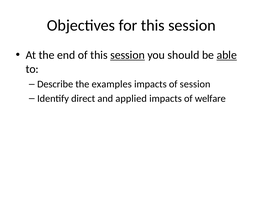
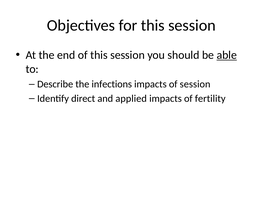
session underline: present -> none (127, 55)
examples: examples -> infections (112, 84)
welfare: welfare -> fertility (210, 99)
